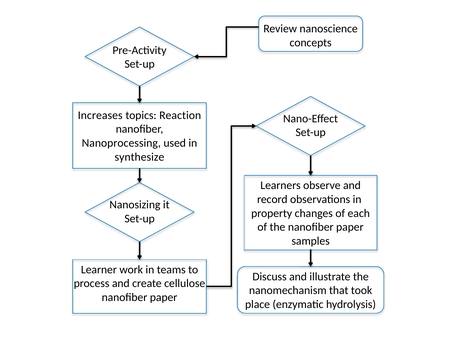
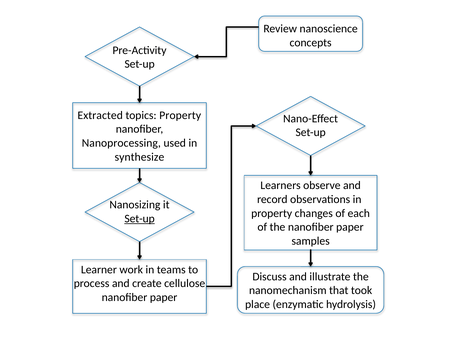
Increases: Increases -> Extracted (100, 115)
topics Reaction: Reaction -> Property (180, 115)
Set-up underline: none -> present (140, 218)
